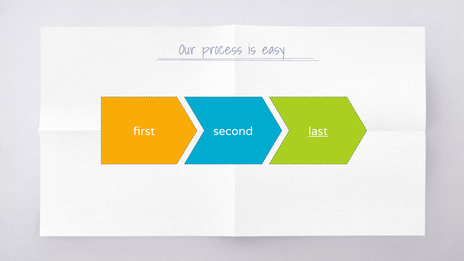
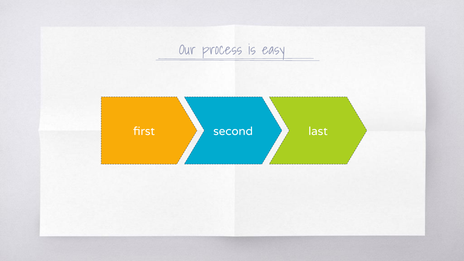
last underline: present -> none (318, 131)
